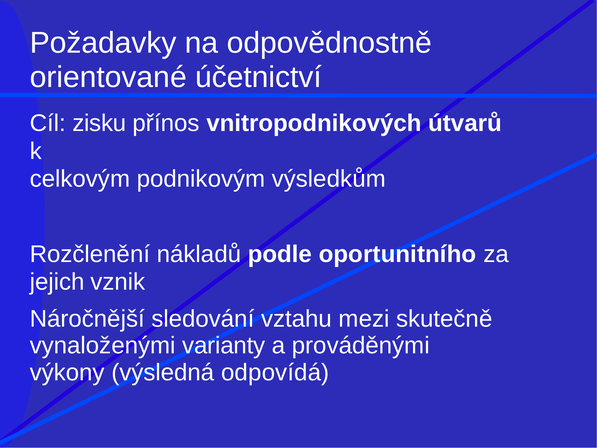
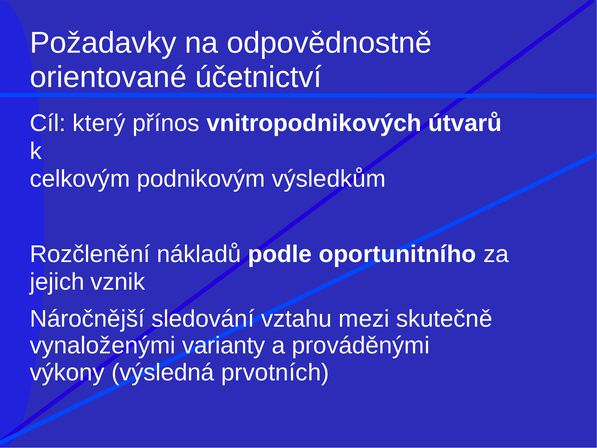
zisku: zisku -> který (99, 123)
odpovídá: odpovídá -> prvotních (275, 372)
